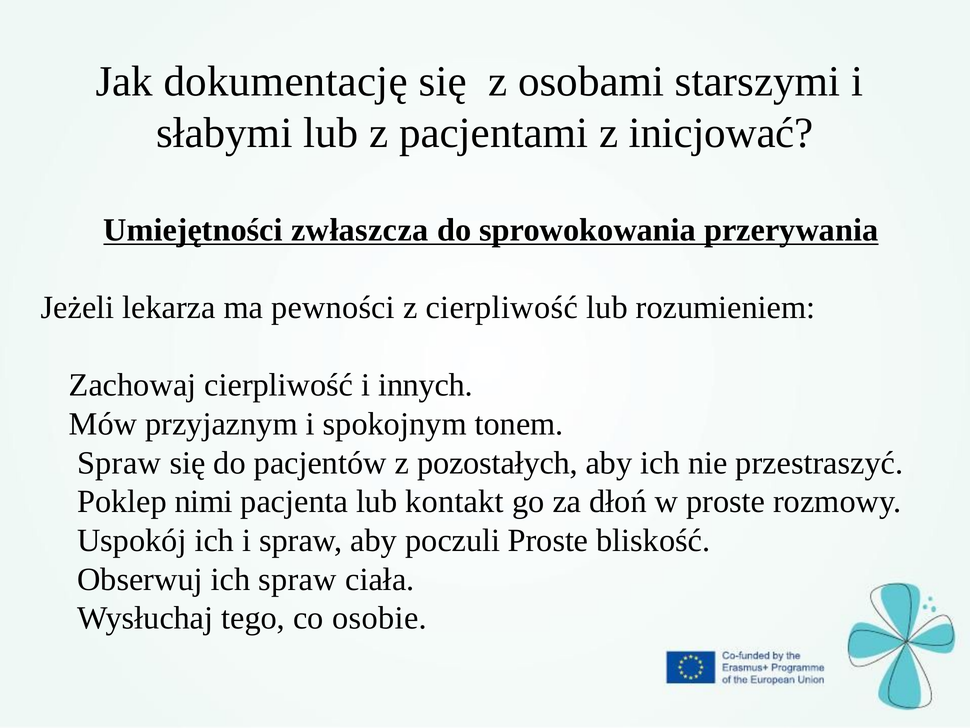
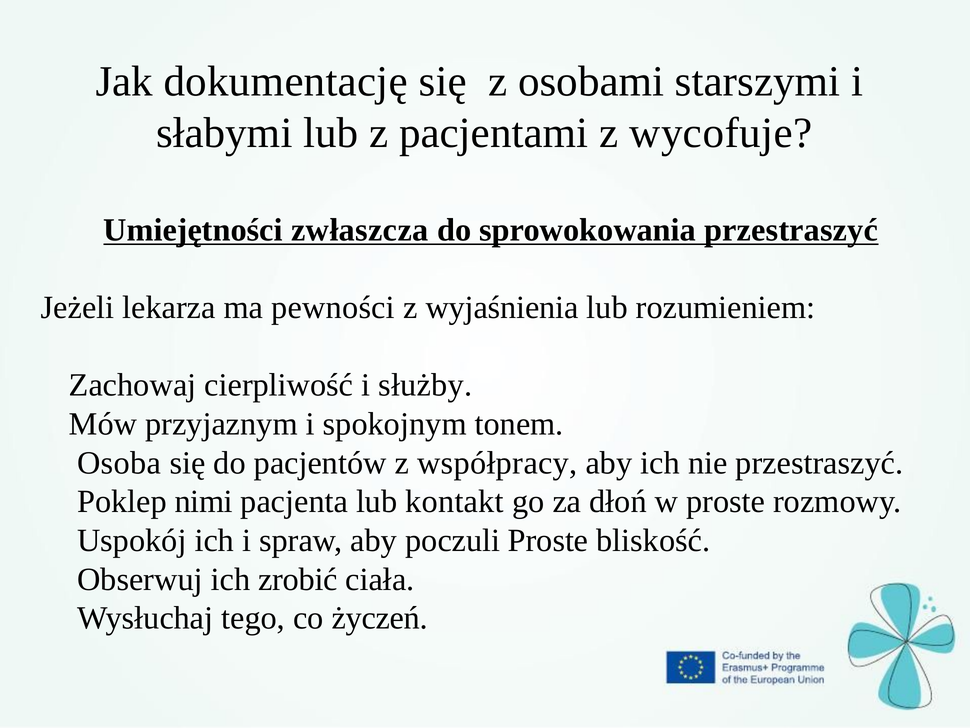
inicjować: inicjować -> wycofuje (721, 133)
sprowokowania przerywania: przerywania -> przestraszyć (791, 230)
z cierpliwość: cierpliwość -> wyjaśnienia (502, 307)
innych: innych -> służby (425, 385)
Spraw: Spraw -> Osoba (119, 463)
pozostałych: pozostałych -> współpracy (497, 463)
ich spraw: spraw -> zrobić (298, 579)
osobie: osobie -> życzeń (380, 618)
